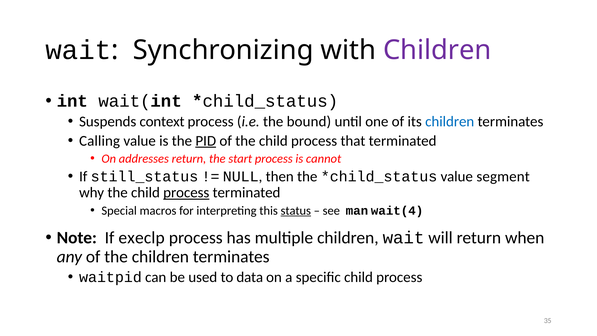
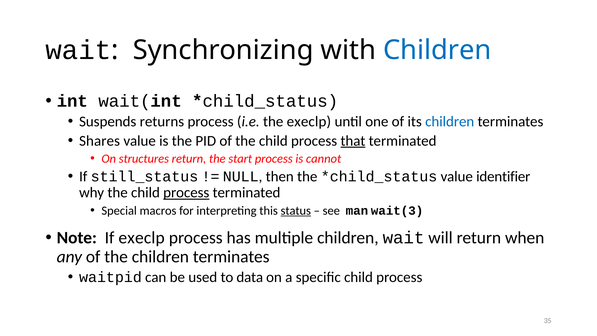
Children colour: purple -> blue (437, 50)
context: context -> returns (162, 122)
the bound: bound -> execlp (309, 122)
Calling: Calling -> Shares (100, 141)
PID underline: present -> none (206, 141)
that underline: none -> present (353, 141)
addresses: addresses -> structures (144, 159)
segment: segment -> identifier (503, 176)
wait(4: wait(4 -> wait(3 (397, 210)
